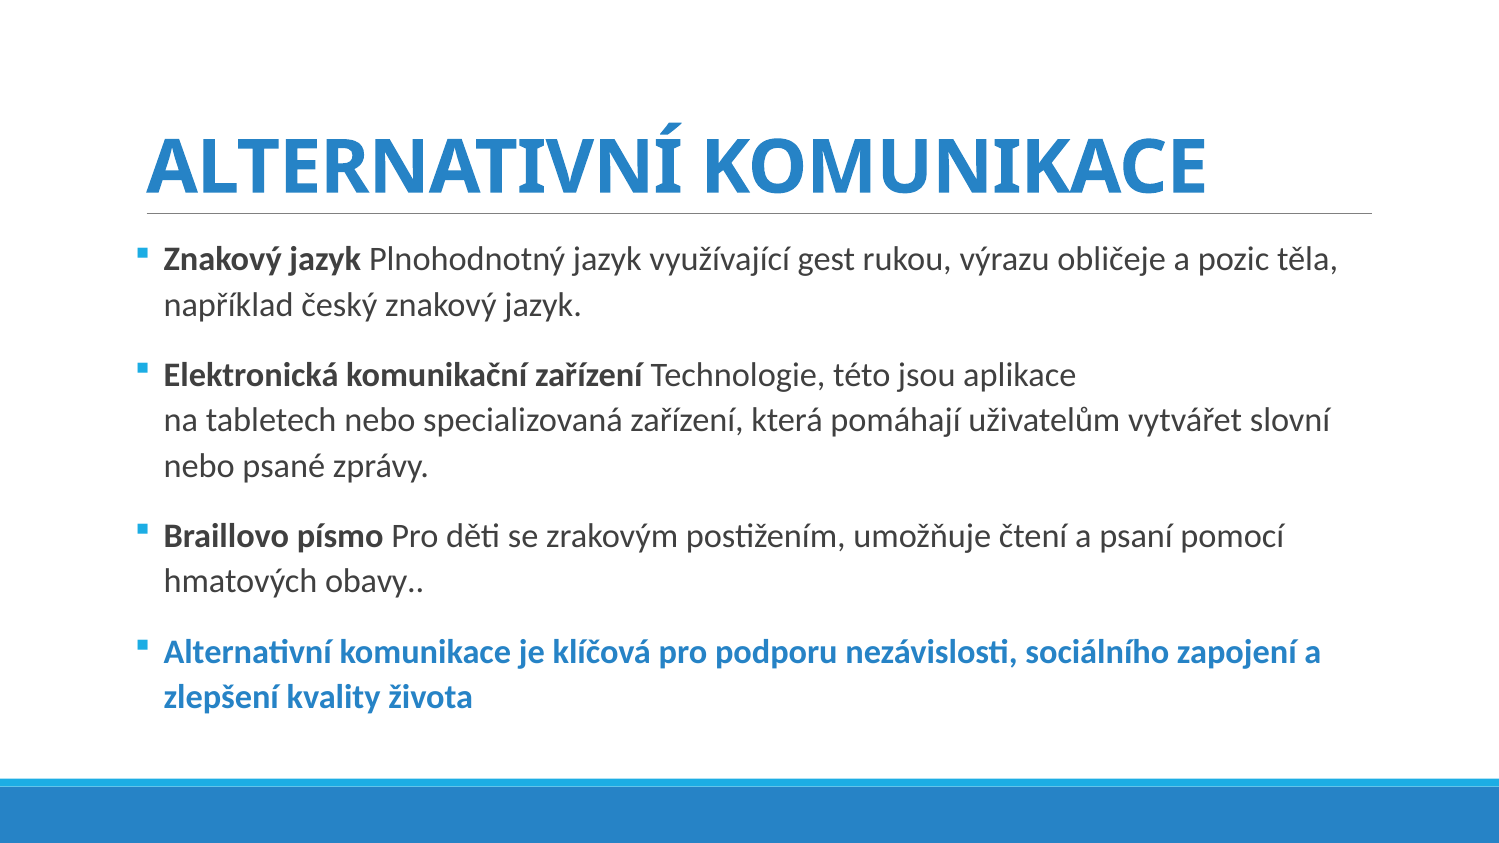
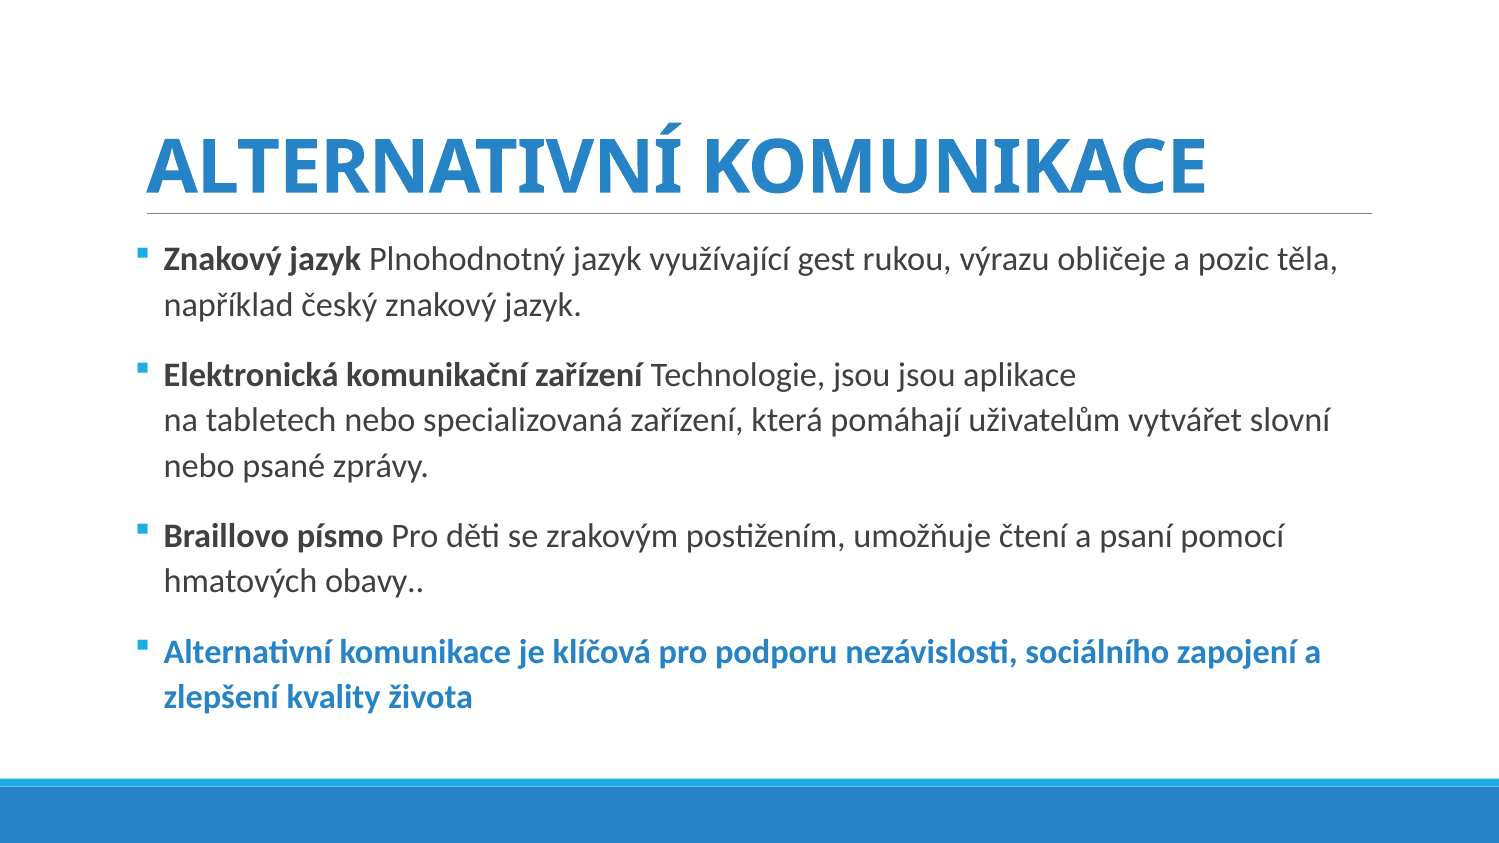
Technologie této: této -> jsou (862, 375)
